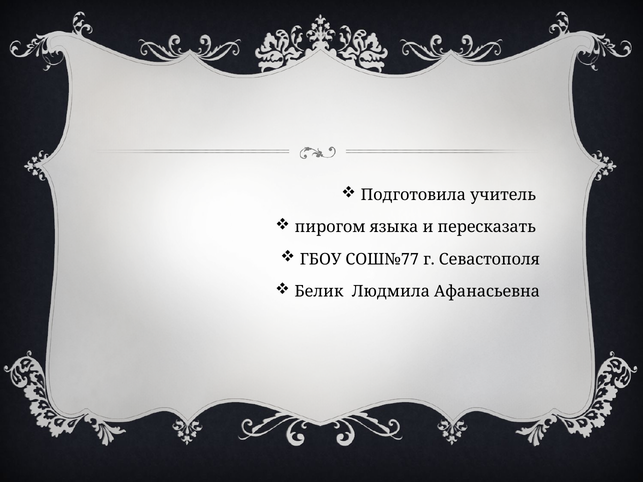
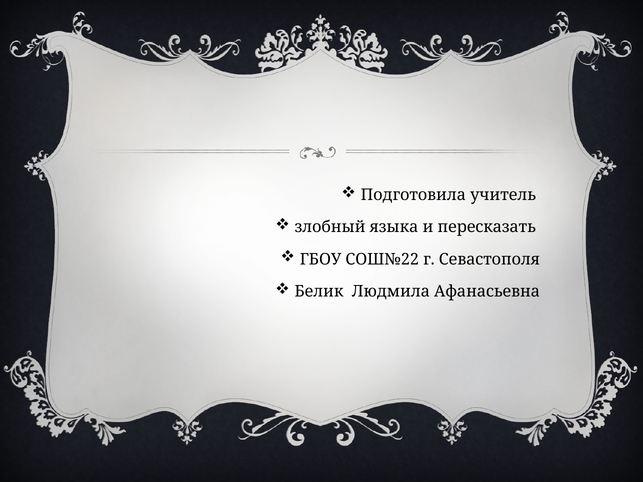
пирогом: пирогом -> злобный (330, 227)
СОШ№77: СОШ№77 -> СОШ№22 (382, 259)
